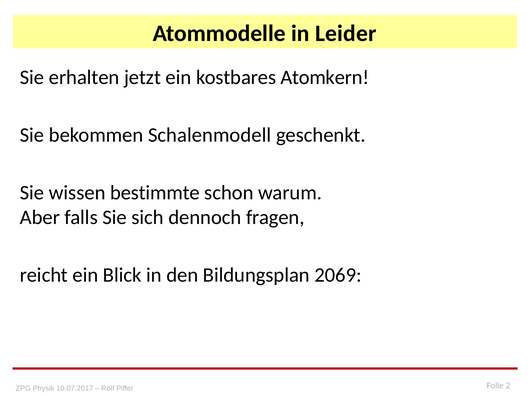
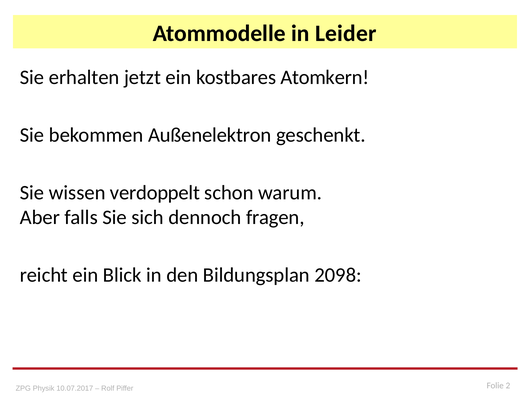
Schalenmodell: Schalenmodell -> Außenelektron (210, 135)
bestimmte: bestimmte -> verdoppelt (155, 193)
2069: 2069 -> 2098 (338, 275)
